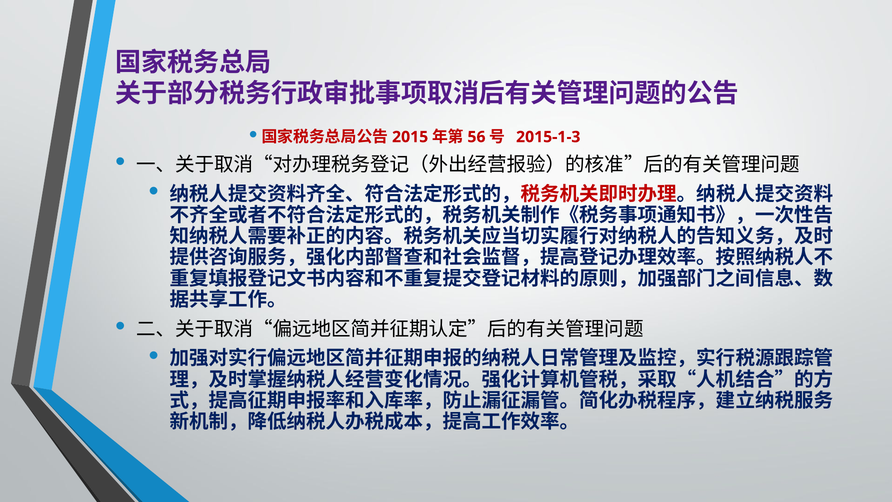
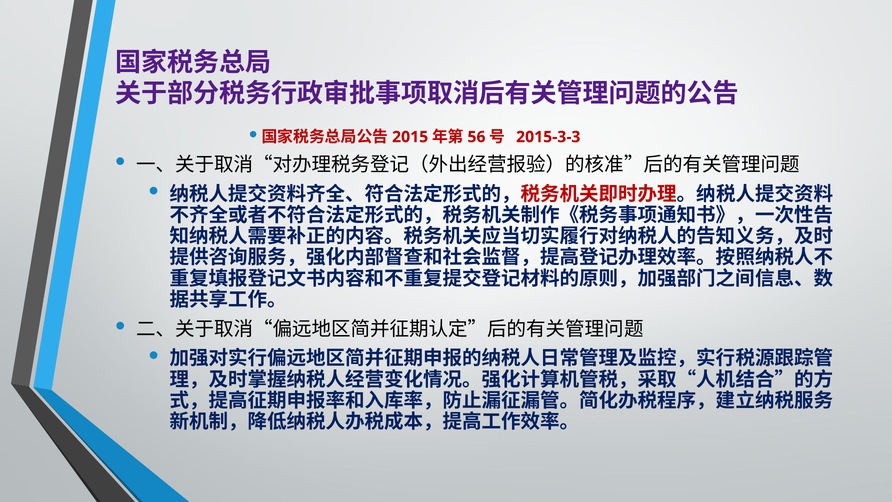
2015-1-3: 2015-1-3 -> 2015-3-3 (548, 137)
